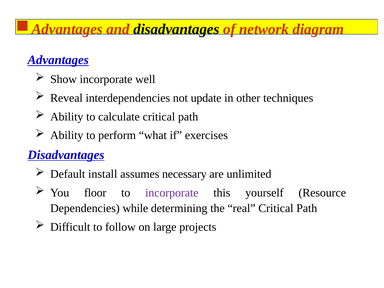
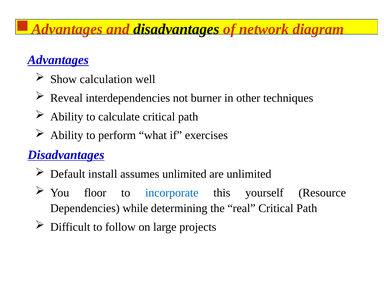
Show incorporate: incorporate -> calculation (106, 79)
update: update -> burner (206, 98)
assumes necessary: necessary -> unlimited (184, 174)
incorporate colour: purple -> blue (172, 193)
